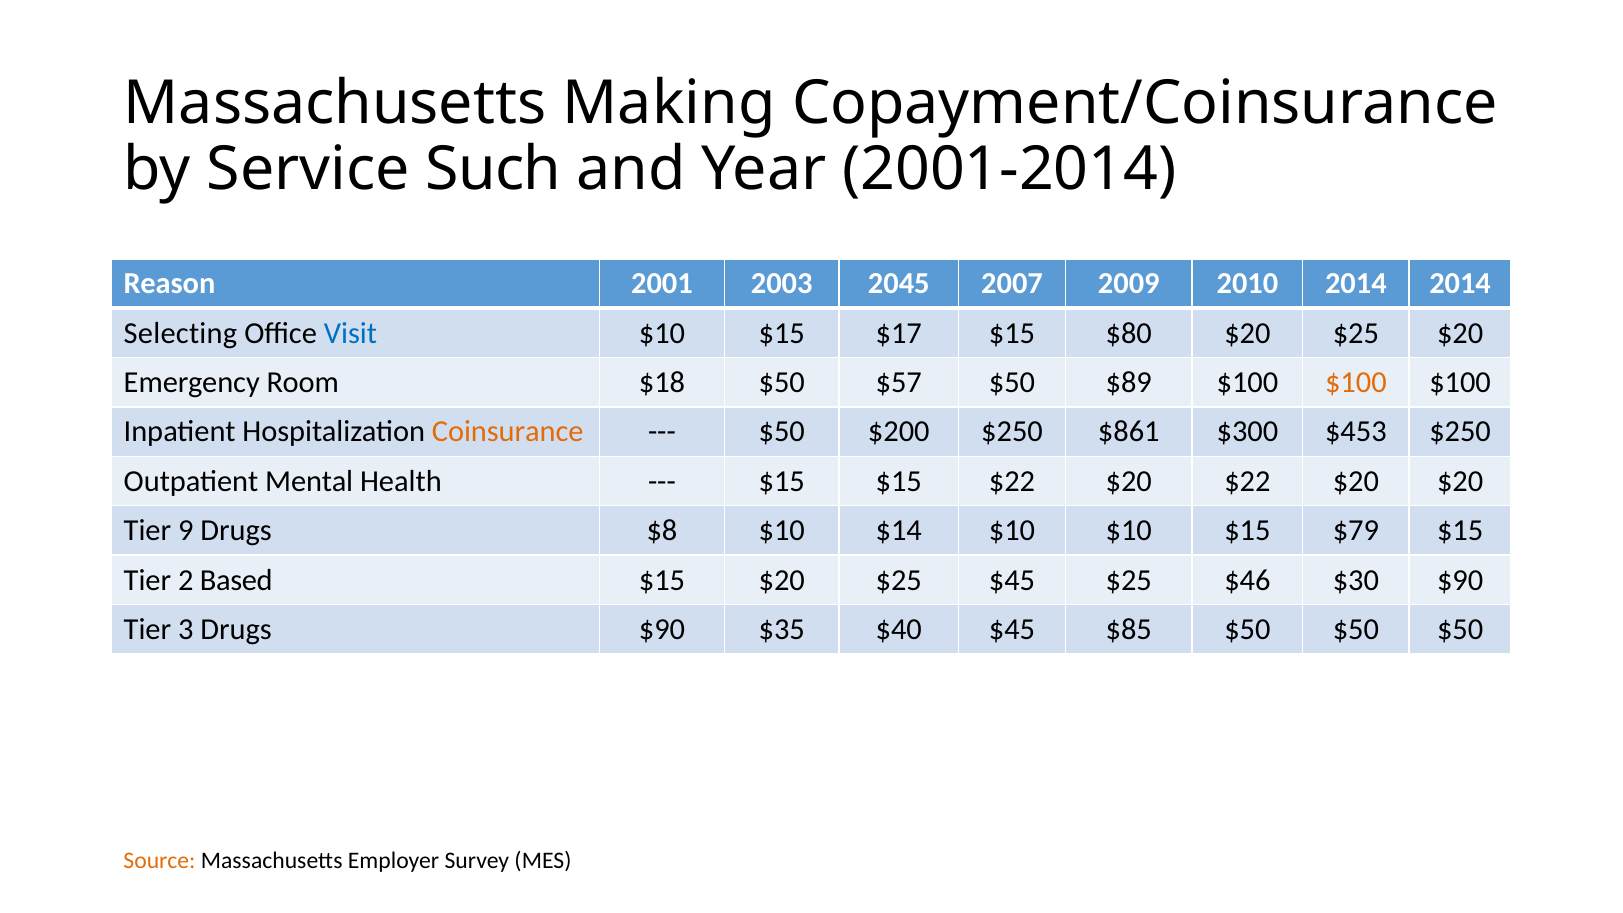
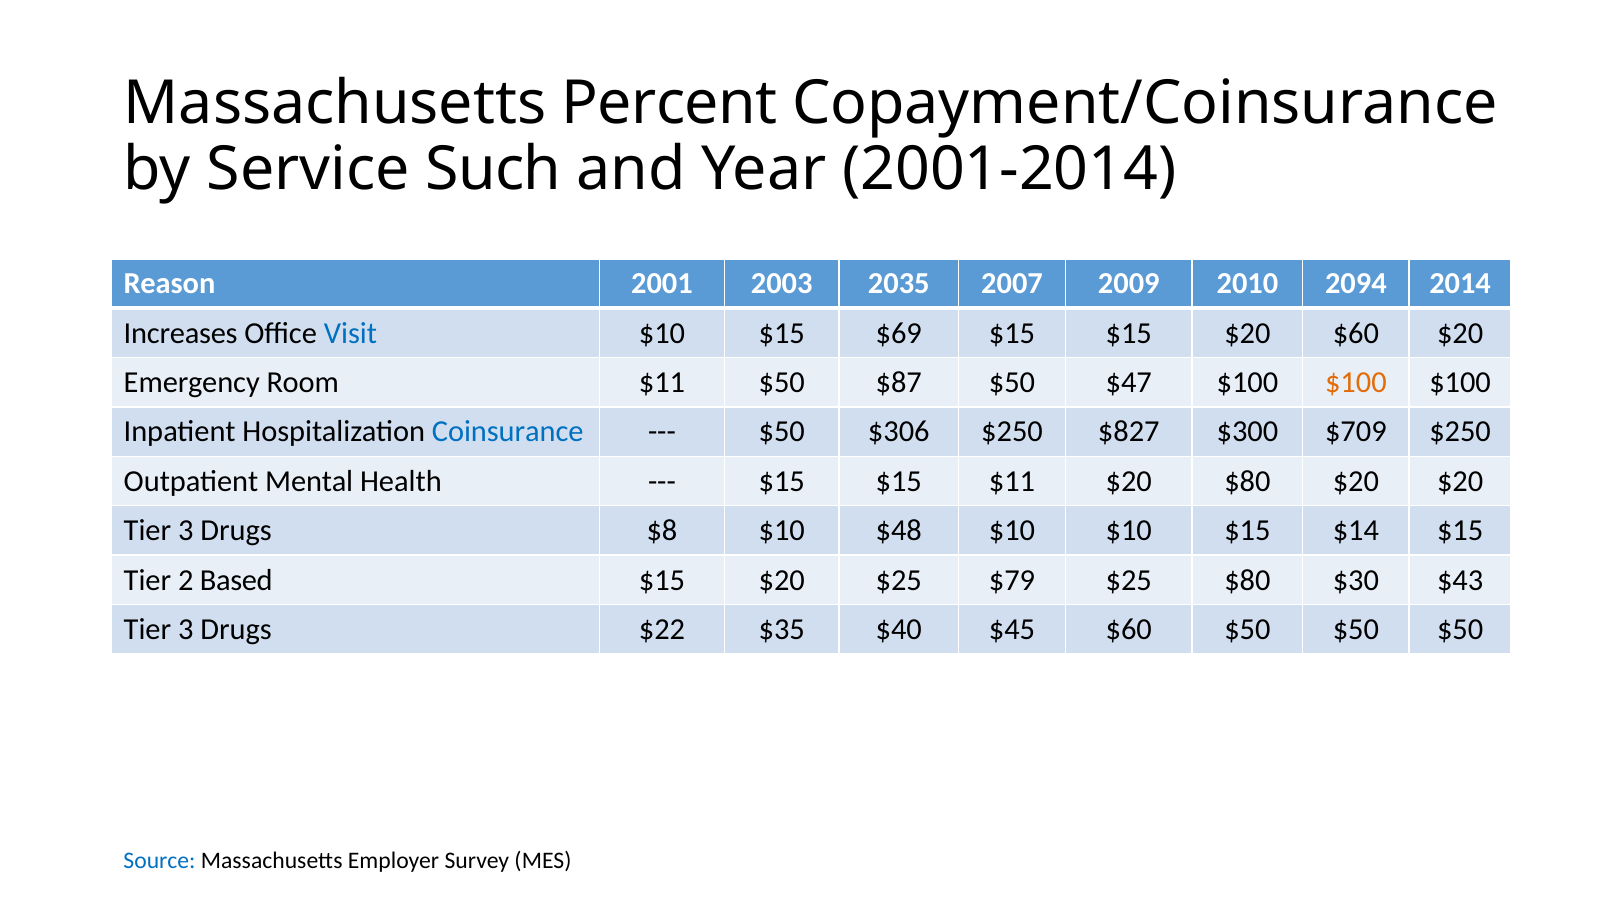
Making: Making -> Percent (670, 104)
2045: 2045 -> 2035 (899, 284)
2010 2014: 2014 -> 2094 (1356, 284)
Selecting: Selecting -> Increases (181, 333)
$17: $17 -> $69 (899, 333)
$80: $80 -> $15 (1129, 333)
$25: $25 -> $60 (1356, 333)
Room $18: $18 -> $11 (662, 383)
$57: $57 -> $87 (899, 383)
$89: $89 -> $47 (1129, 383)
Coinsurance colour: orange -> blue (508, 432)
$200: $200 -> $306 (899, 432)
$861: $861 -> $827 (1129, 432)
$453: $453 -> $709 (1356, 432)
$15 $22: $22 -> $11 (1012, 481)
$20 $22: $22 -> $80 (1247, 481)
9: 9 -> 3 (186, 531)
$14: $14 -> $48 (899, 531)
$79: $79 -> $14 (1356, 531)
$25 $45: $45 -> $79 (1012, 580)
$25 $46: $46 -> $80 (1247, 580)
$30 $90: $90 -> $43 (1460, 580)
Drugs $90: $90 -> $22 (662, 629)
$45 $85: $85 -> $60 (1129, 629)
Source colour: orange -> blue (159, 861)
